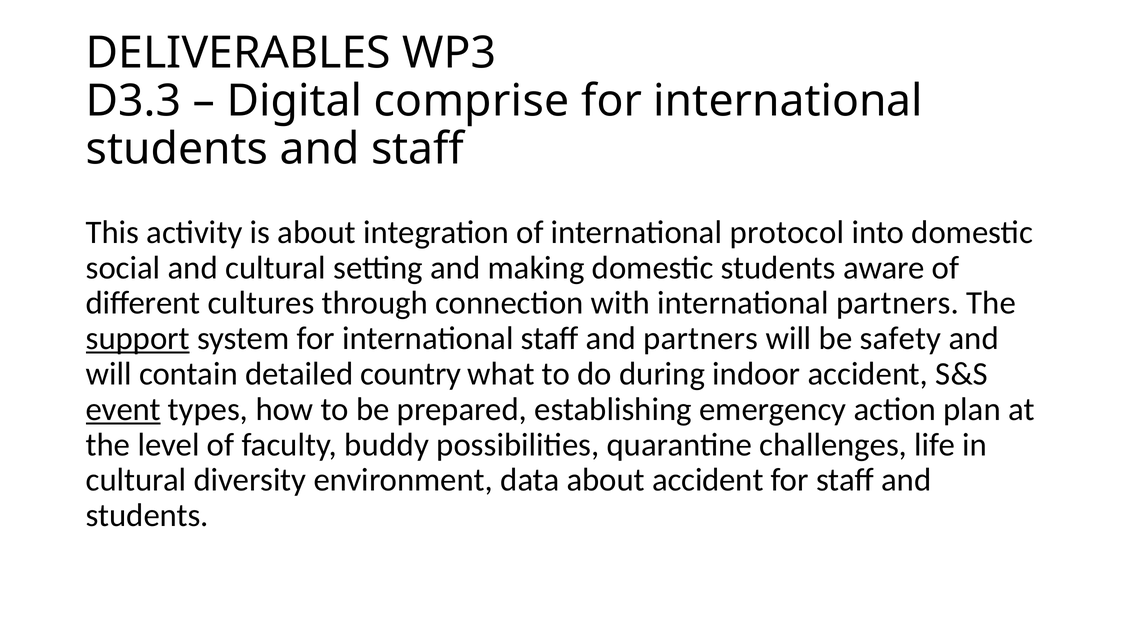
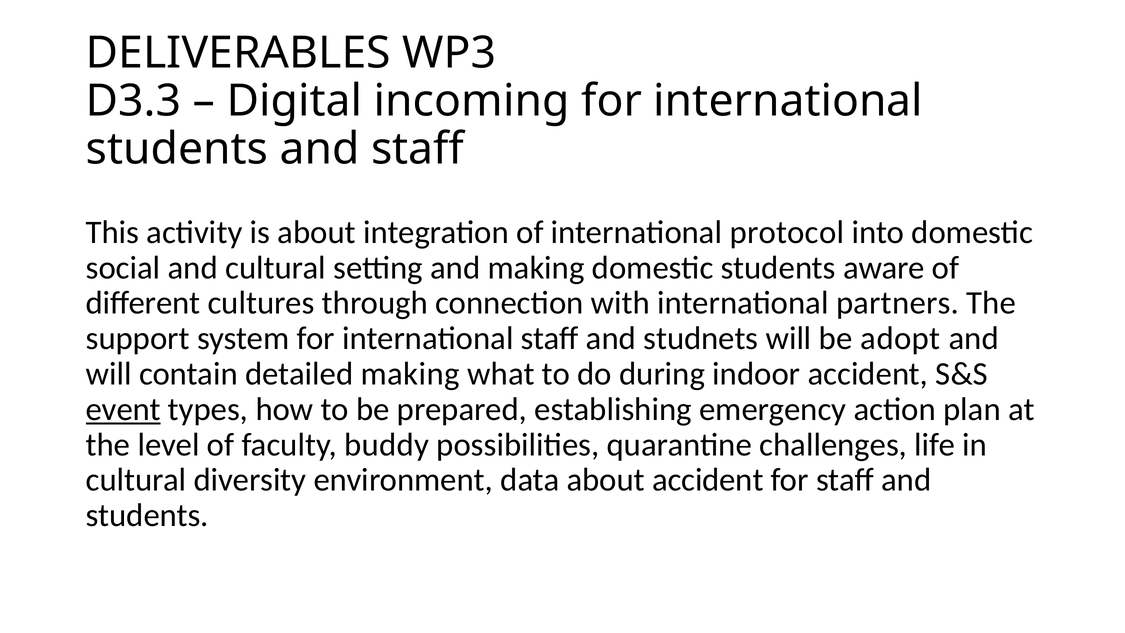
comprise: comprise -> incoming (472, 101)
support underline: present -> none (138, 338)
and partners: partners -> studnets (701, 338)
safety: safety -> adopt (900, 338)
detailed country: country -> making (410, 374)
